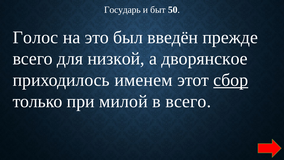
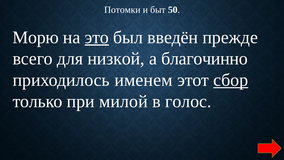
Государь: Государь -> Потомки (122, 10)
Голос: Голос -> Морю (36, 37)
это underline: none -> present (97, 37)
дворянское: дворянское -> благочинно (204, 59)
в всего: всего -> голос (188, 101)
